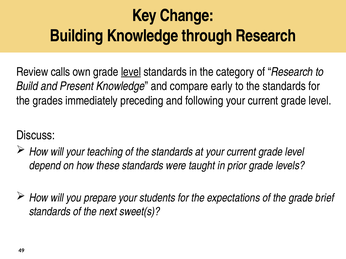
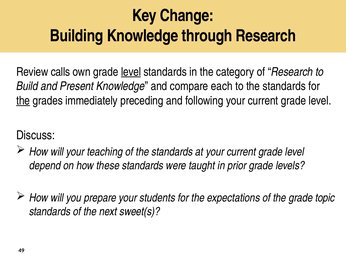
early: early -> each (222, 86)
the underline: none -> present (23, 101)
brief: brief -> topic (325, 198)
